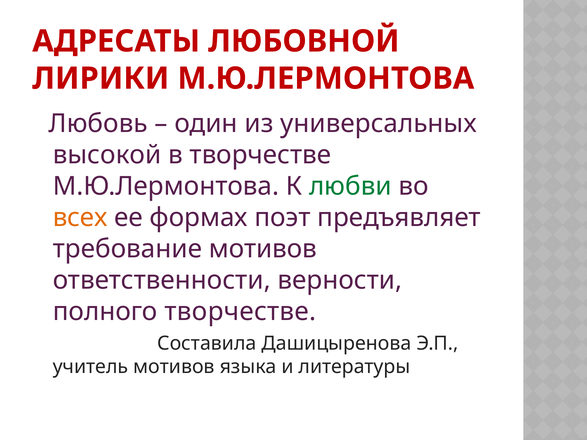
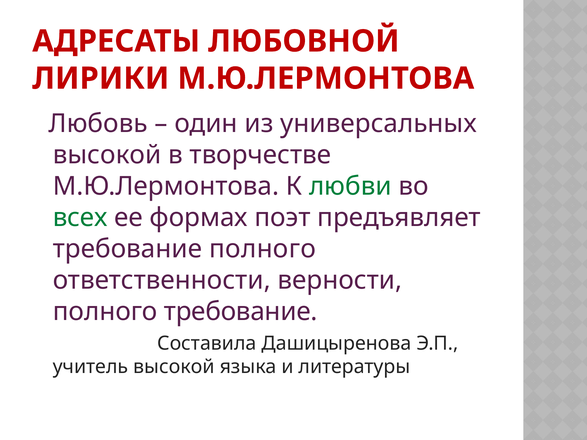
всех colour: orange -> green (80, 218)
требование мотивов: мотивов -> полного (263, 249)
полного творчестве: творчестве -> требование (241, 312)
учитель мотивов: мотивов -> высокой (174, 367)
